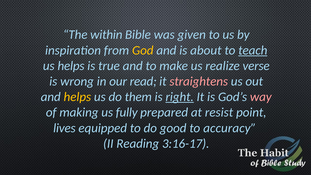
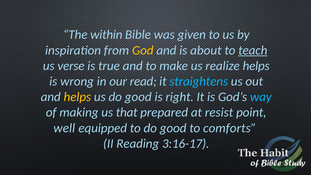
us helps: helps -> verse (71, 66)
realize verse: verse -> helps (256, 66)
straightens colour: pink -> light blue (199, 81)
us do them: them -> good (138, 97)
right underline: present -> none (180, 97)
way colour: pink -> light blue (261, 97)
fully: fully -> that (127, 112)
lives: lives -> well (64, 128)
accuracy: accuracy -> comforts (230, 128)
